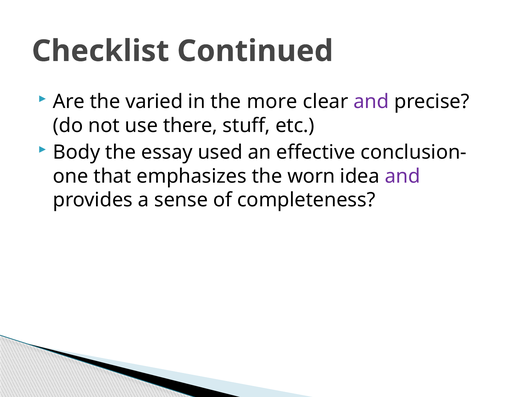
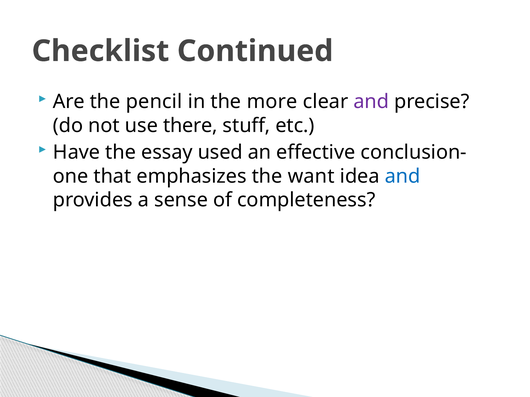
varied: varied -> pencil (154, 102)
Body: Body -> Have (77, 152)
worn: worn -> want (311, 176)
and colour: purple -> blue (403, 176)
